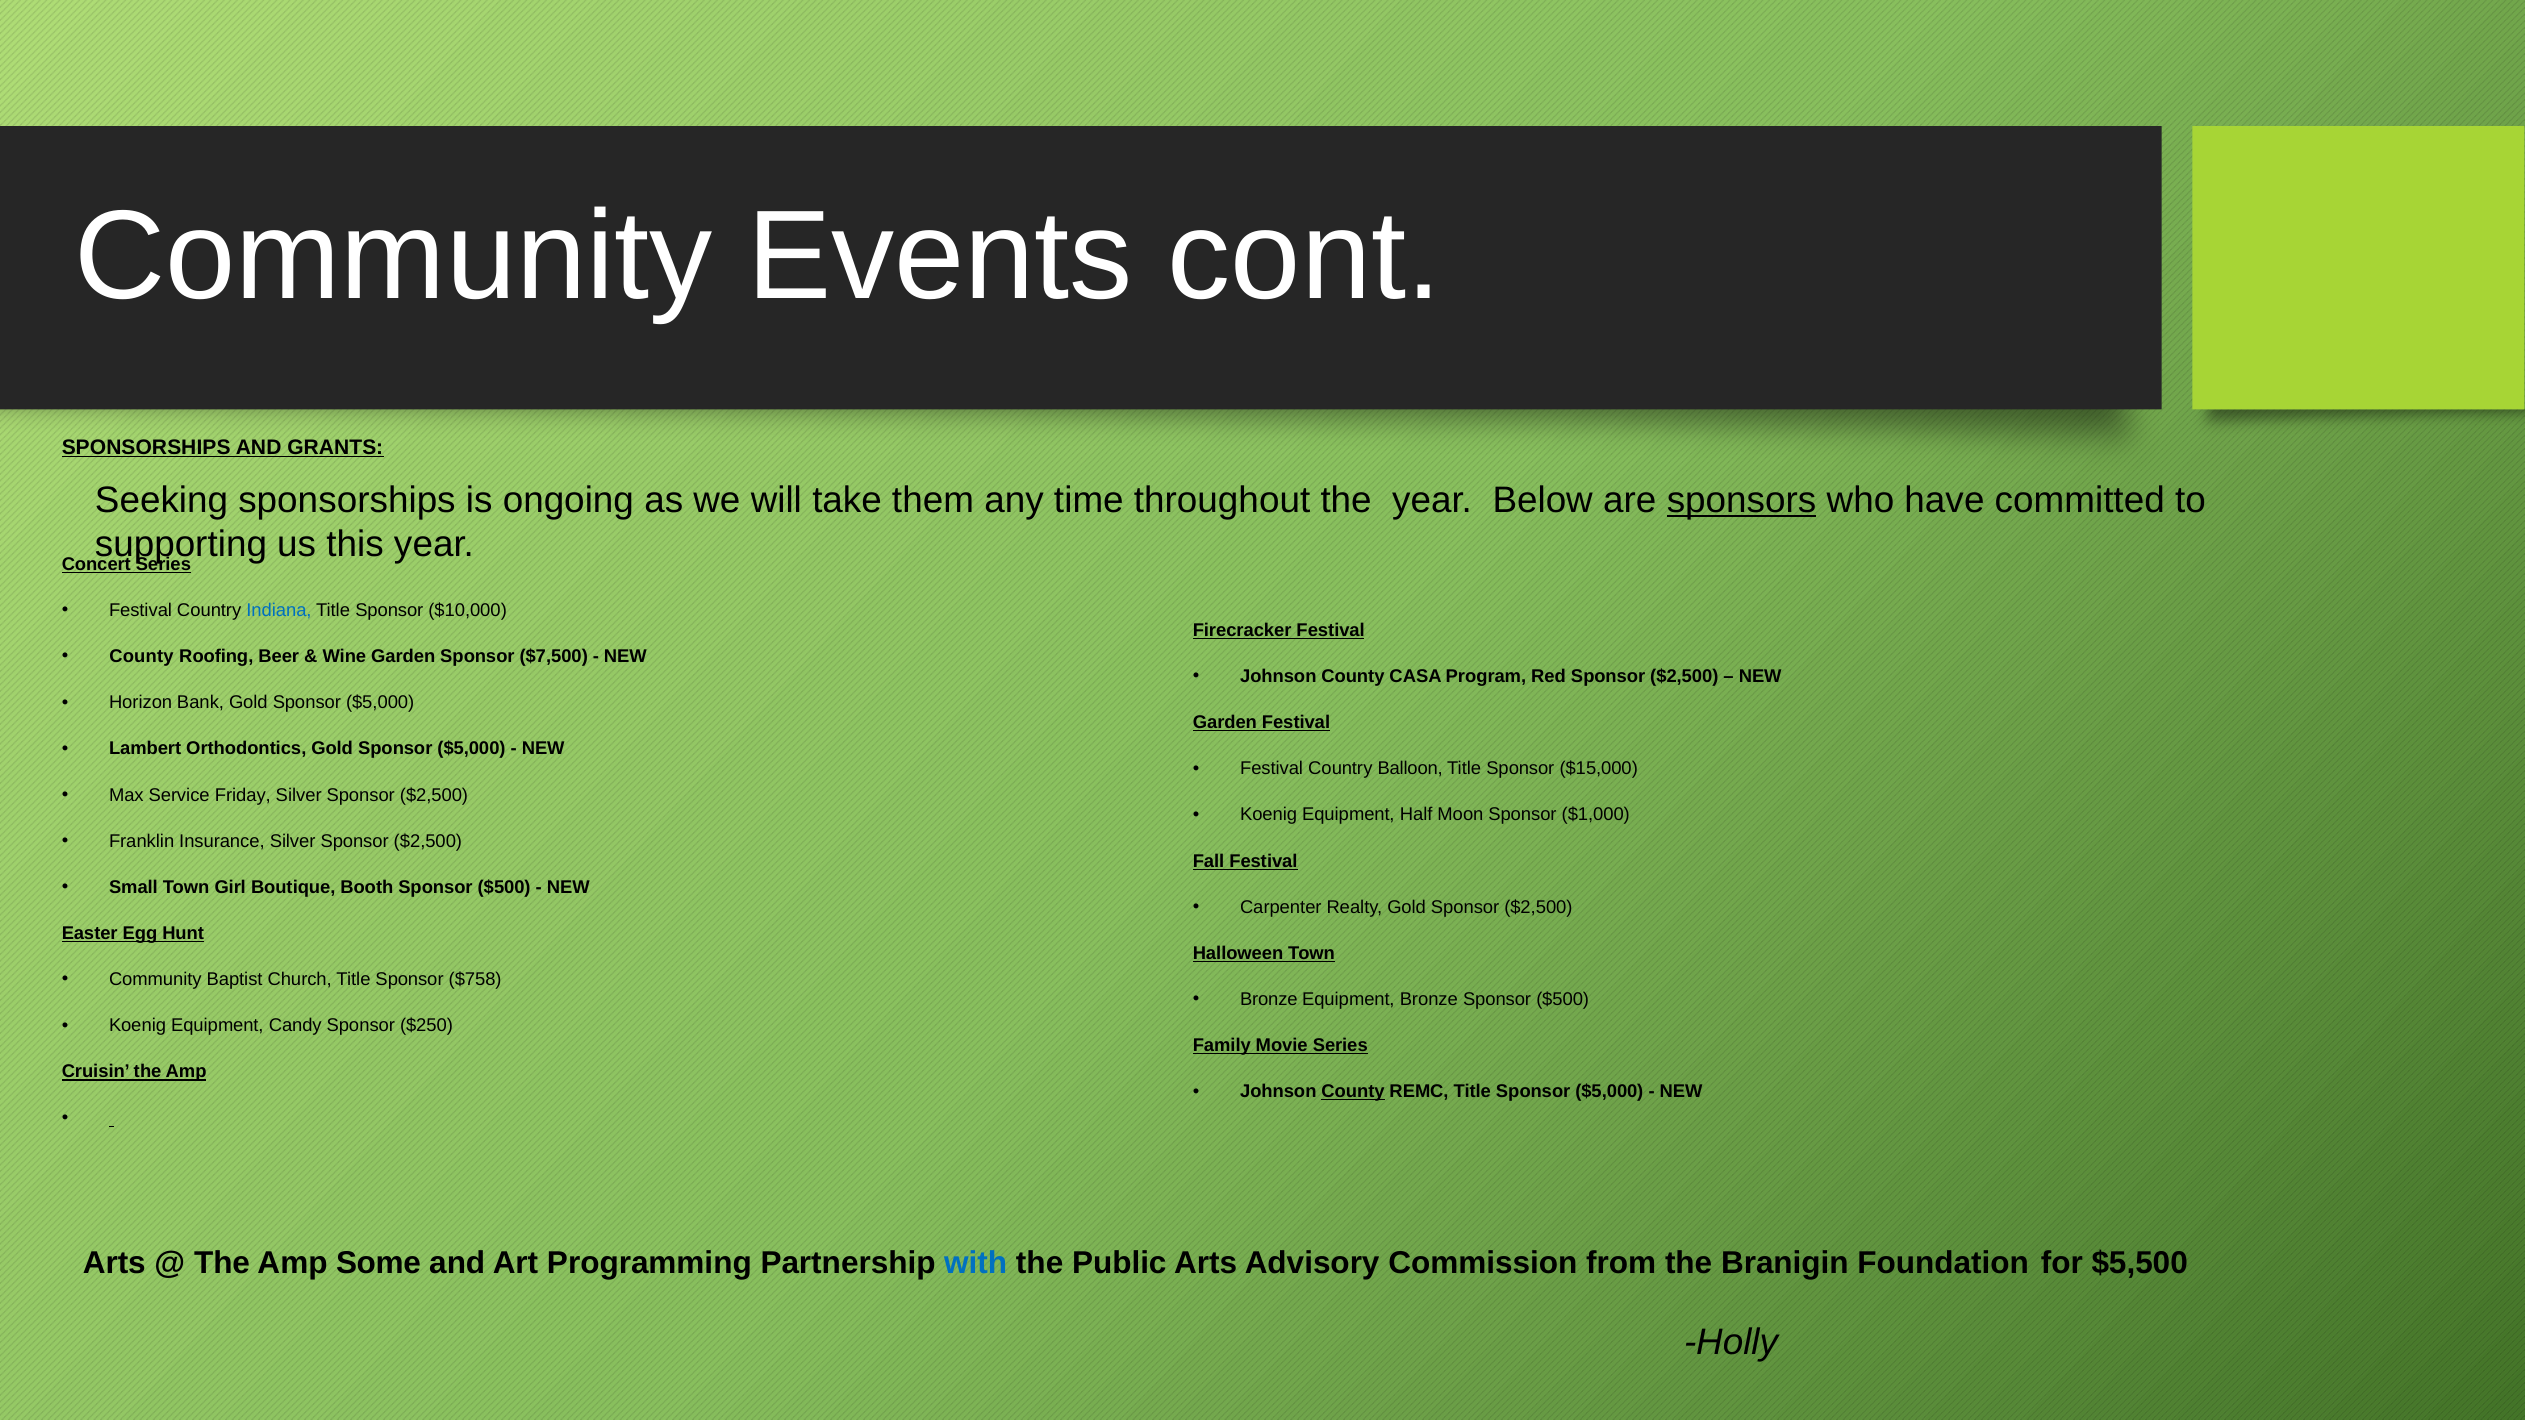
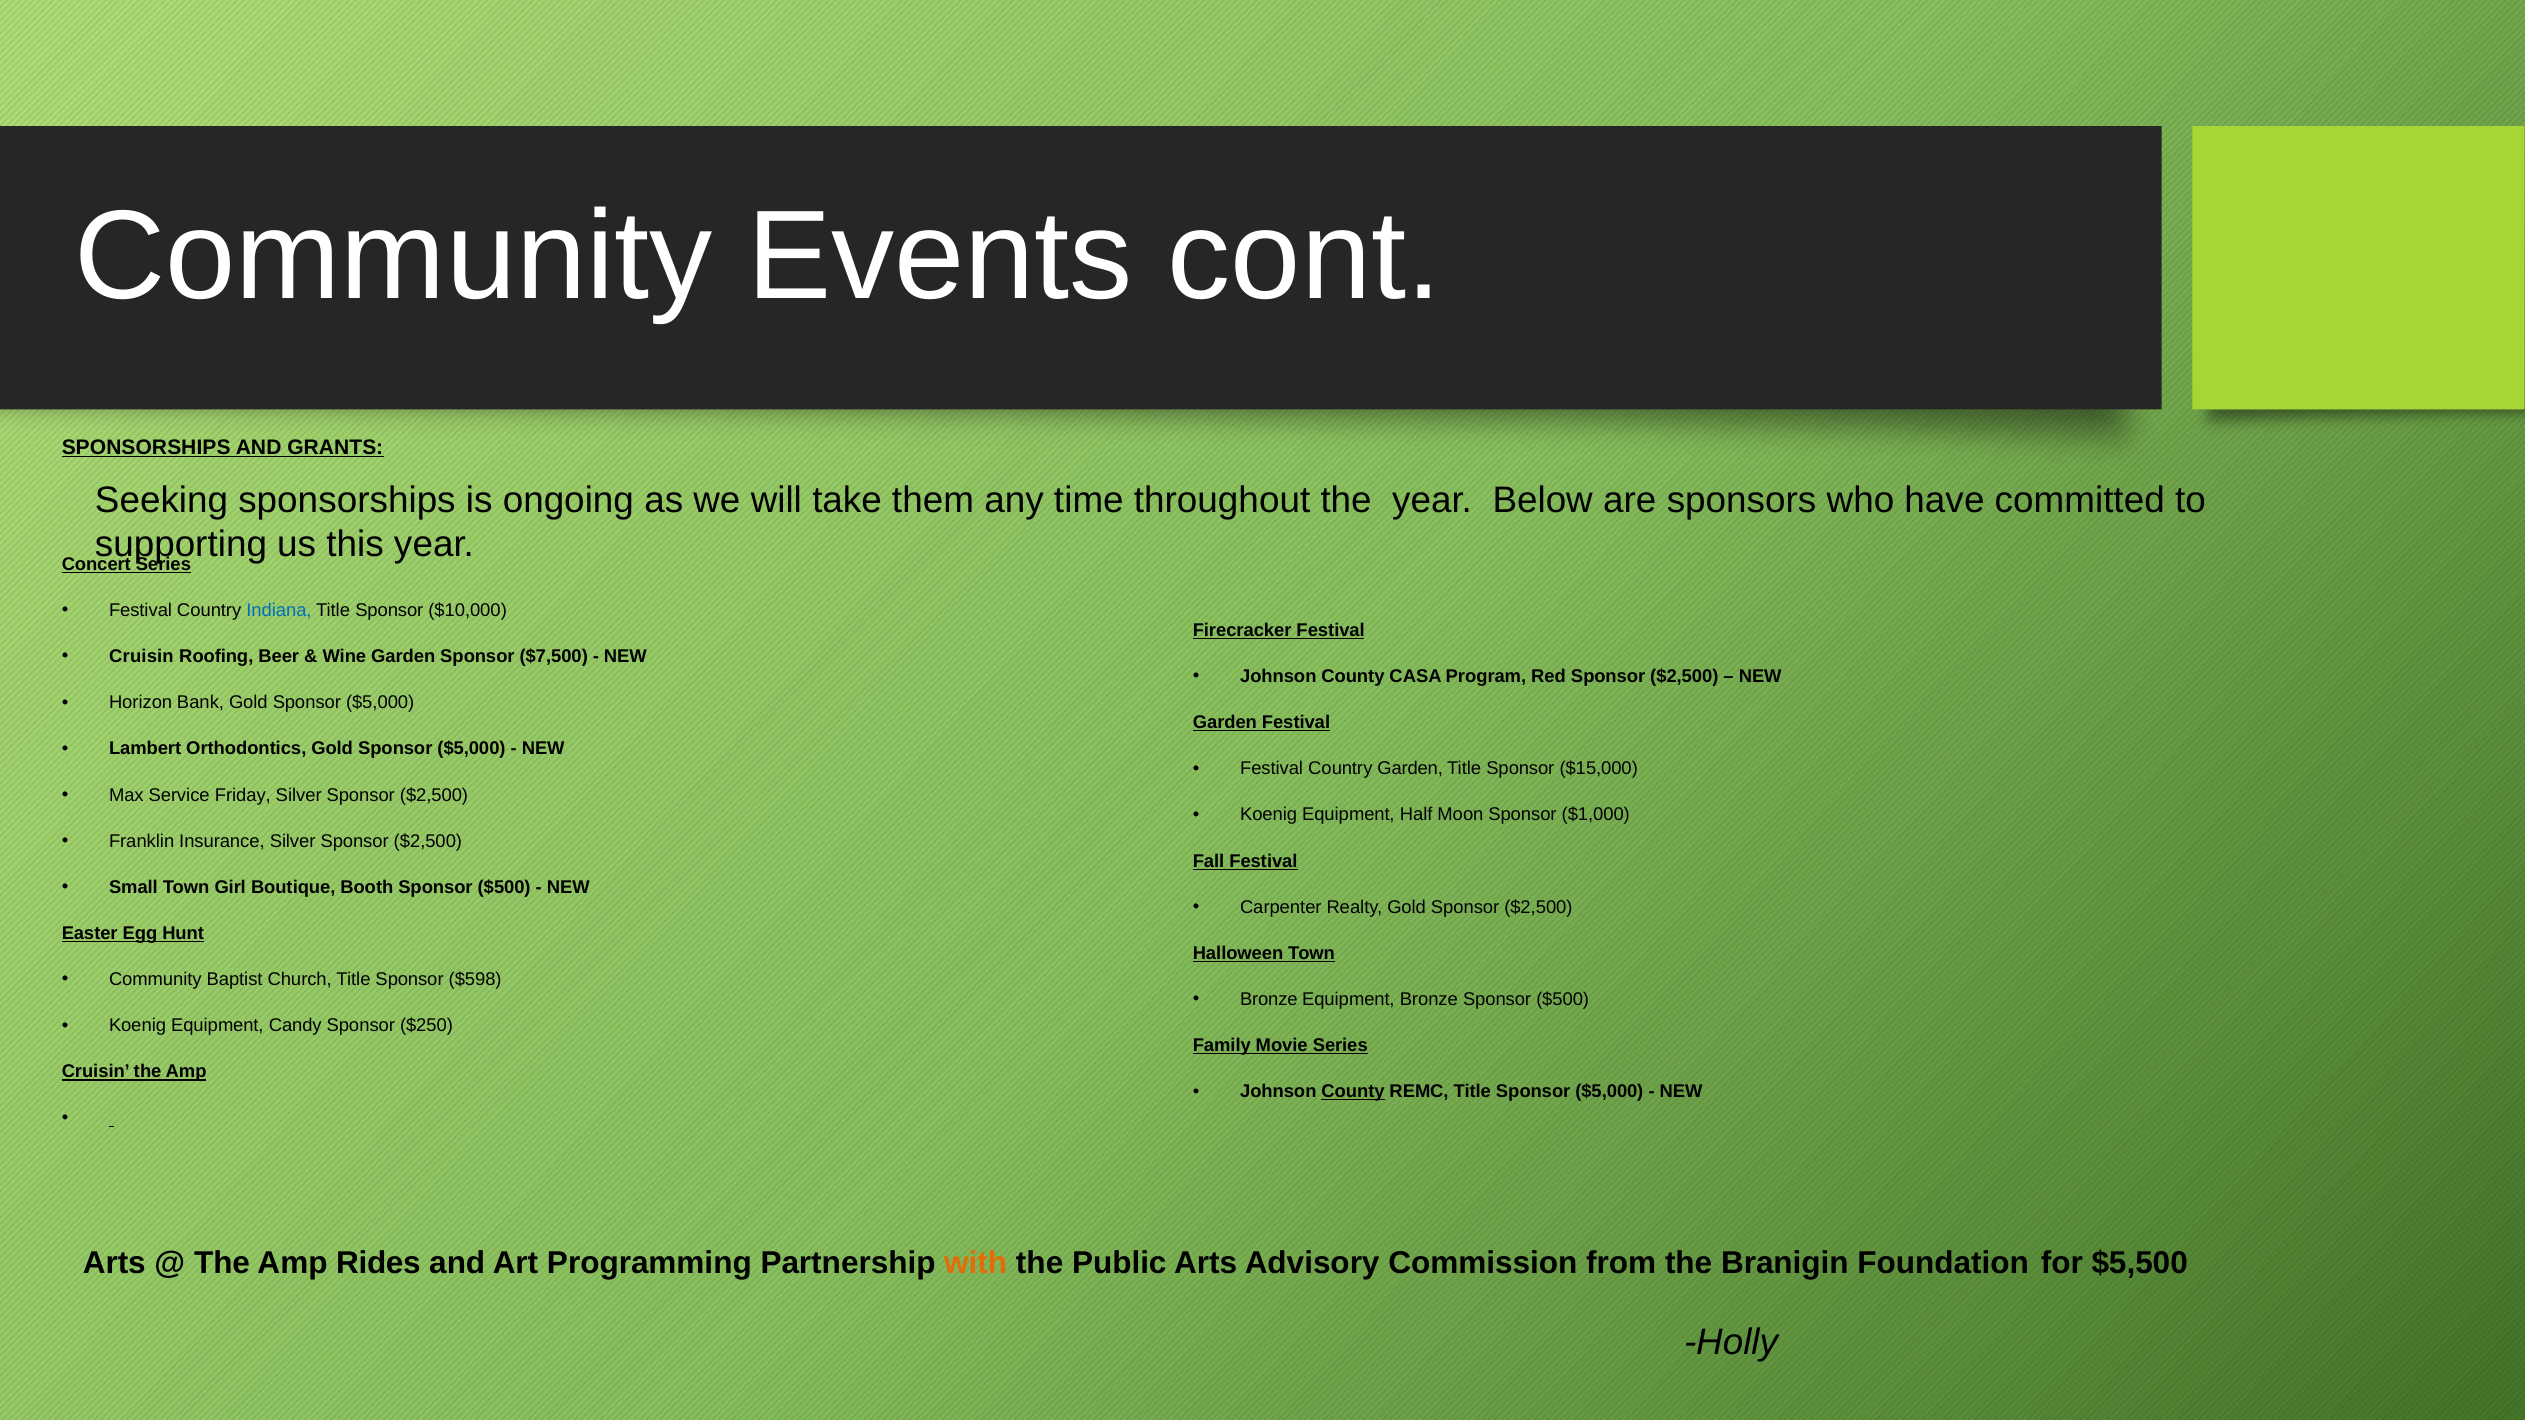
sponsors underline: present -> none (1742, 500)
County: County -> Cruisin (141, 657)
Country Balloon: Balloon -> Garden (1410, 769)
$758: $758 -> $598 (475, 980)
Some: Some -> Rides (378, 1263)
with colour: blue -> orange (976, 1263)
